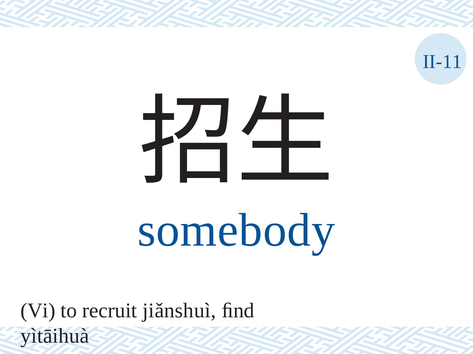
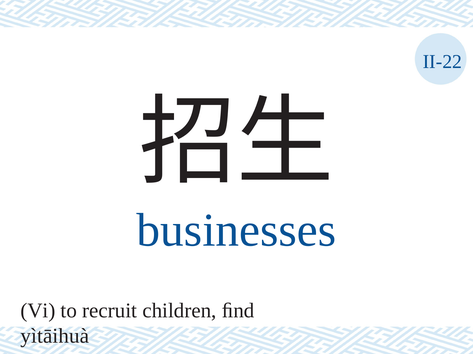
II-11: II-11 -> II-22 (442, 62)
somebody: somebody -> businesses (236, 231)
jiǎnshuì: jiǎnshuì -> children (179, 311)
